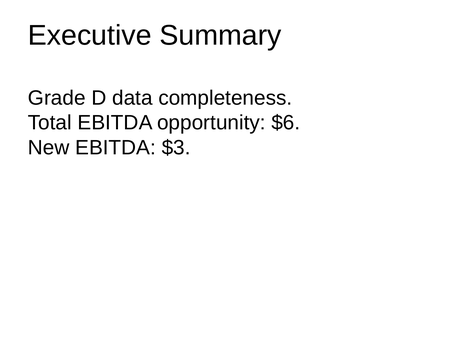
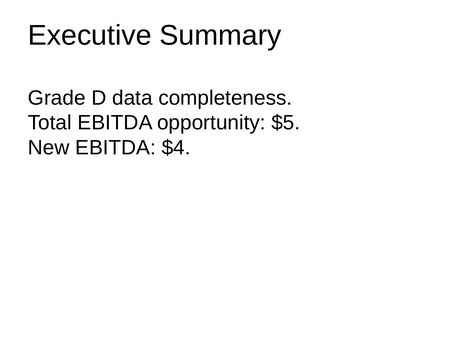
$6: $6 -> $5 (286, 123)
$3: $3 -> $4 (176, 148)
